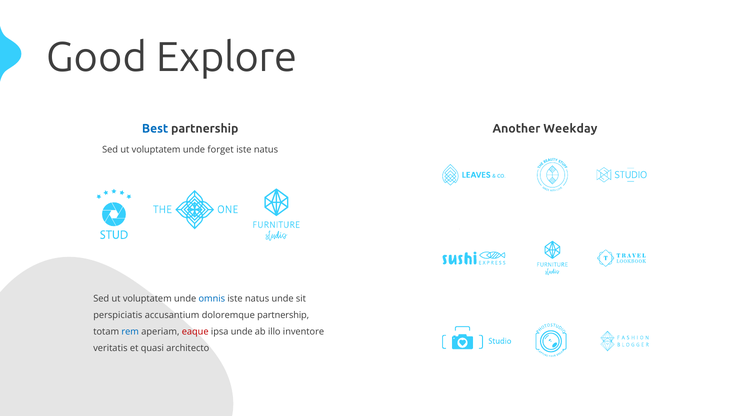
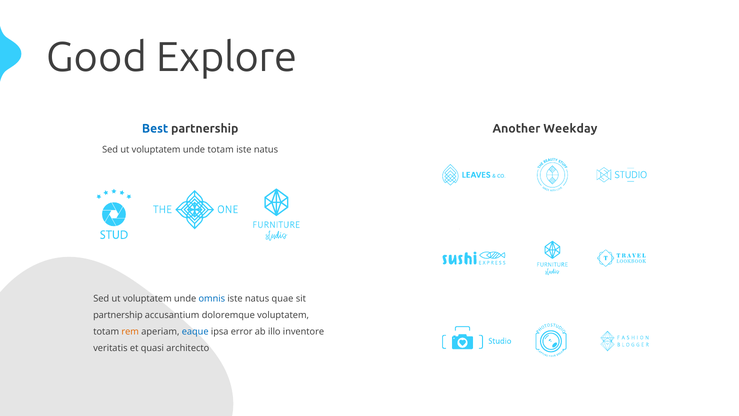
unde forget: forget -> totam (221, 149)
natus unde: unde -> quae (282, 298)
perspiciatis: perspiciatis -> partnership (118, 315)
doloremque partnership: partnership -> voluptatem (283, 315)
rem colour: blue -> orange (130, 332)
eaque colour: red -> blue (195, 332)
ipsa unde: unde -> error (242, 332)
